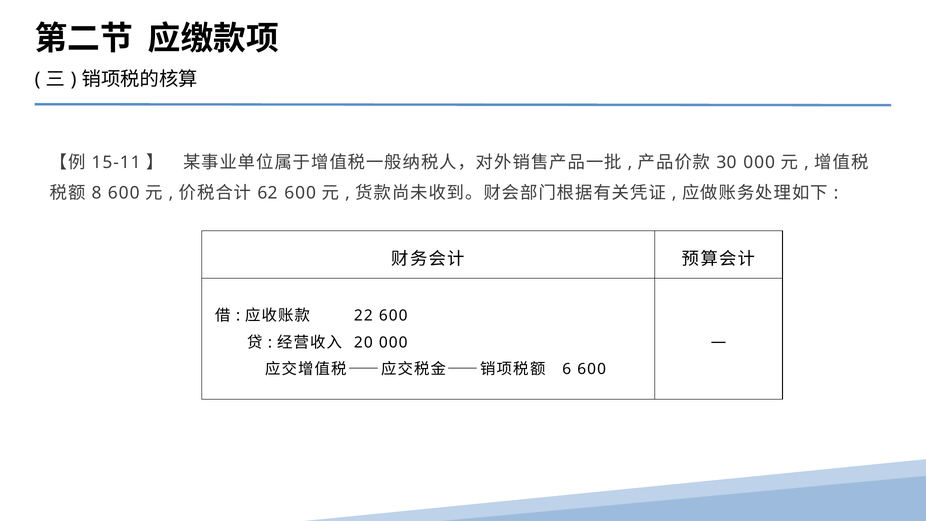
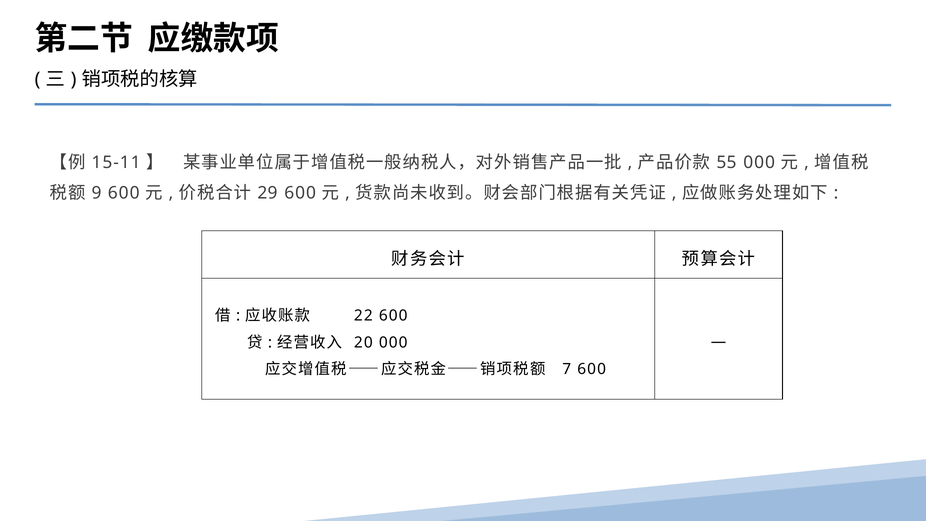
30: 30 -> 55 (726, 163)
8: 8 -> 9 (97, 193)
62: 62 -> 29 (267, 193)
6: 6 -> 7 (567, 369)
